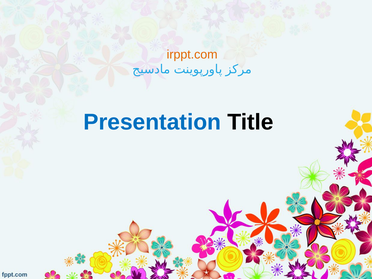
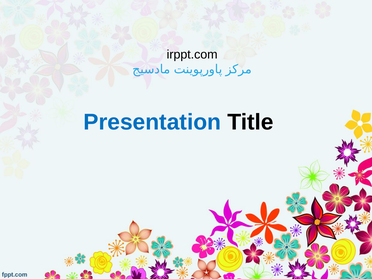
irppt.com colour: orange -> black (192, 54)
